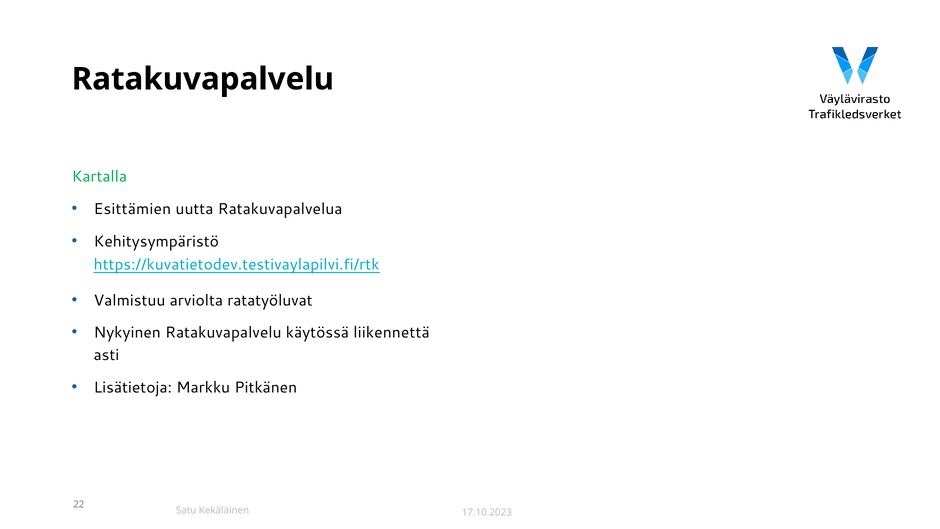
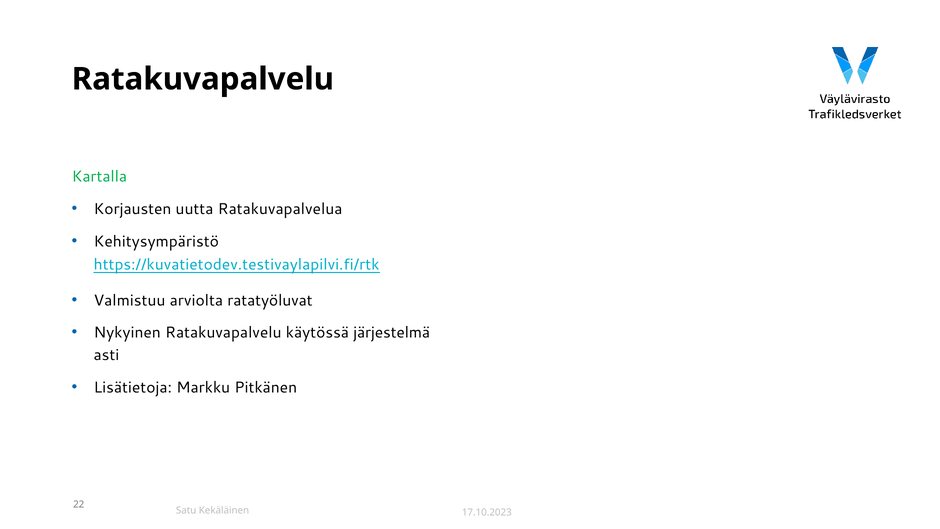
Esittämien: Esittämien -> Korjausten (132, 209)
liikennettä: liikennettä -> järjestelmä (392, 333)
